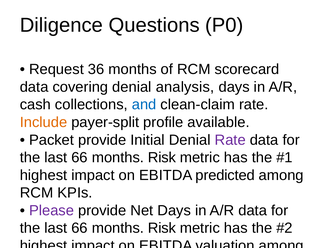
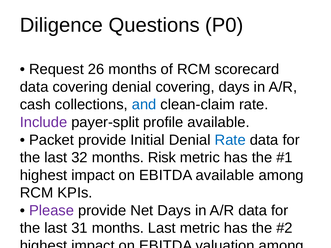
Request 36: 36 -> 26 (96, 69)
denial analysis: analysis -> covering (185, 87)
Include colour: orange -> purple (44, 122)
Rate colour: purple -> blue (230, 140)
66: 66 -> 32 (79, 158)
EBITDA predicted: predicted -> available (225, 175)
66: 66 -> 31 (79, 228)
Risk: Risk -> Last (162, 228)
